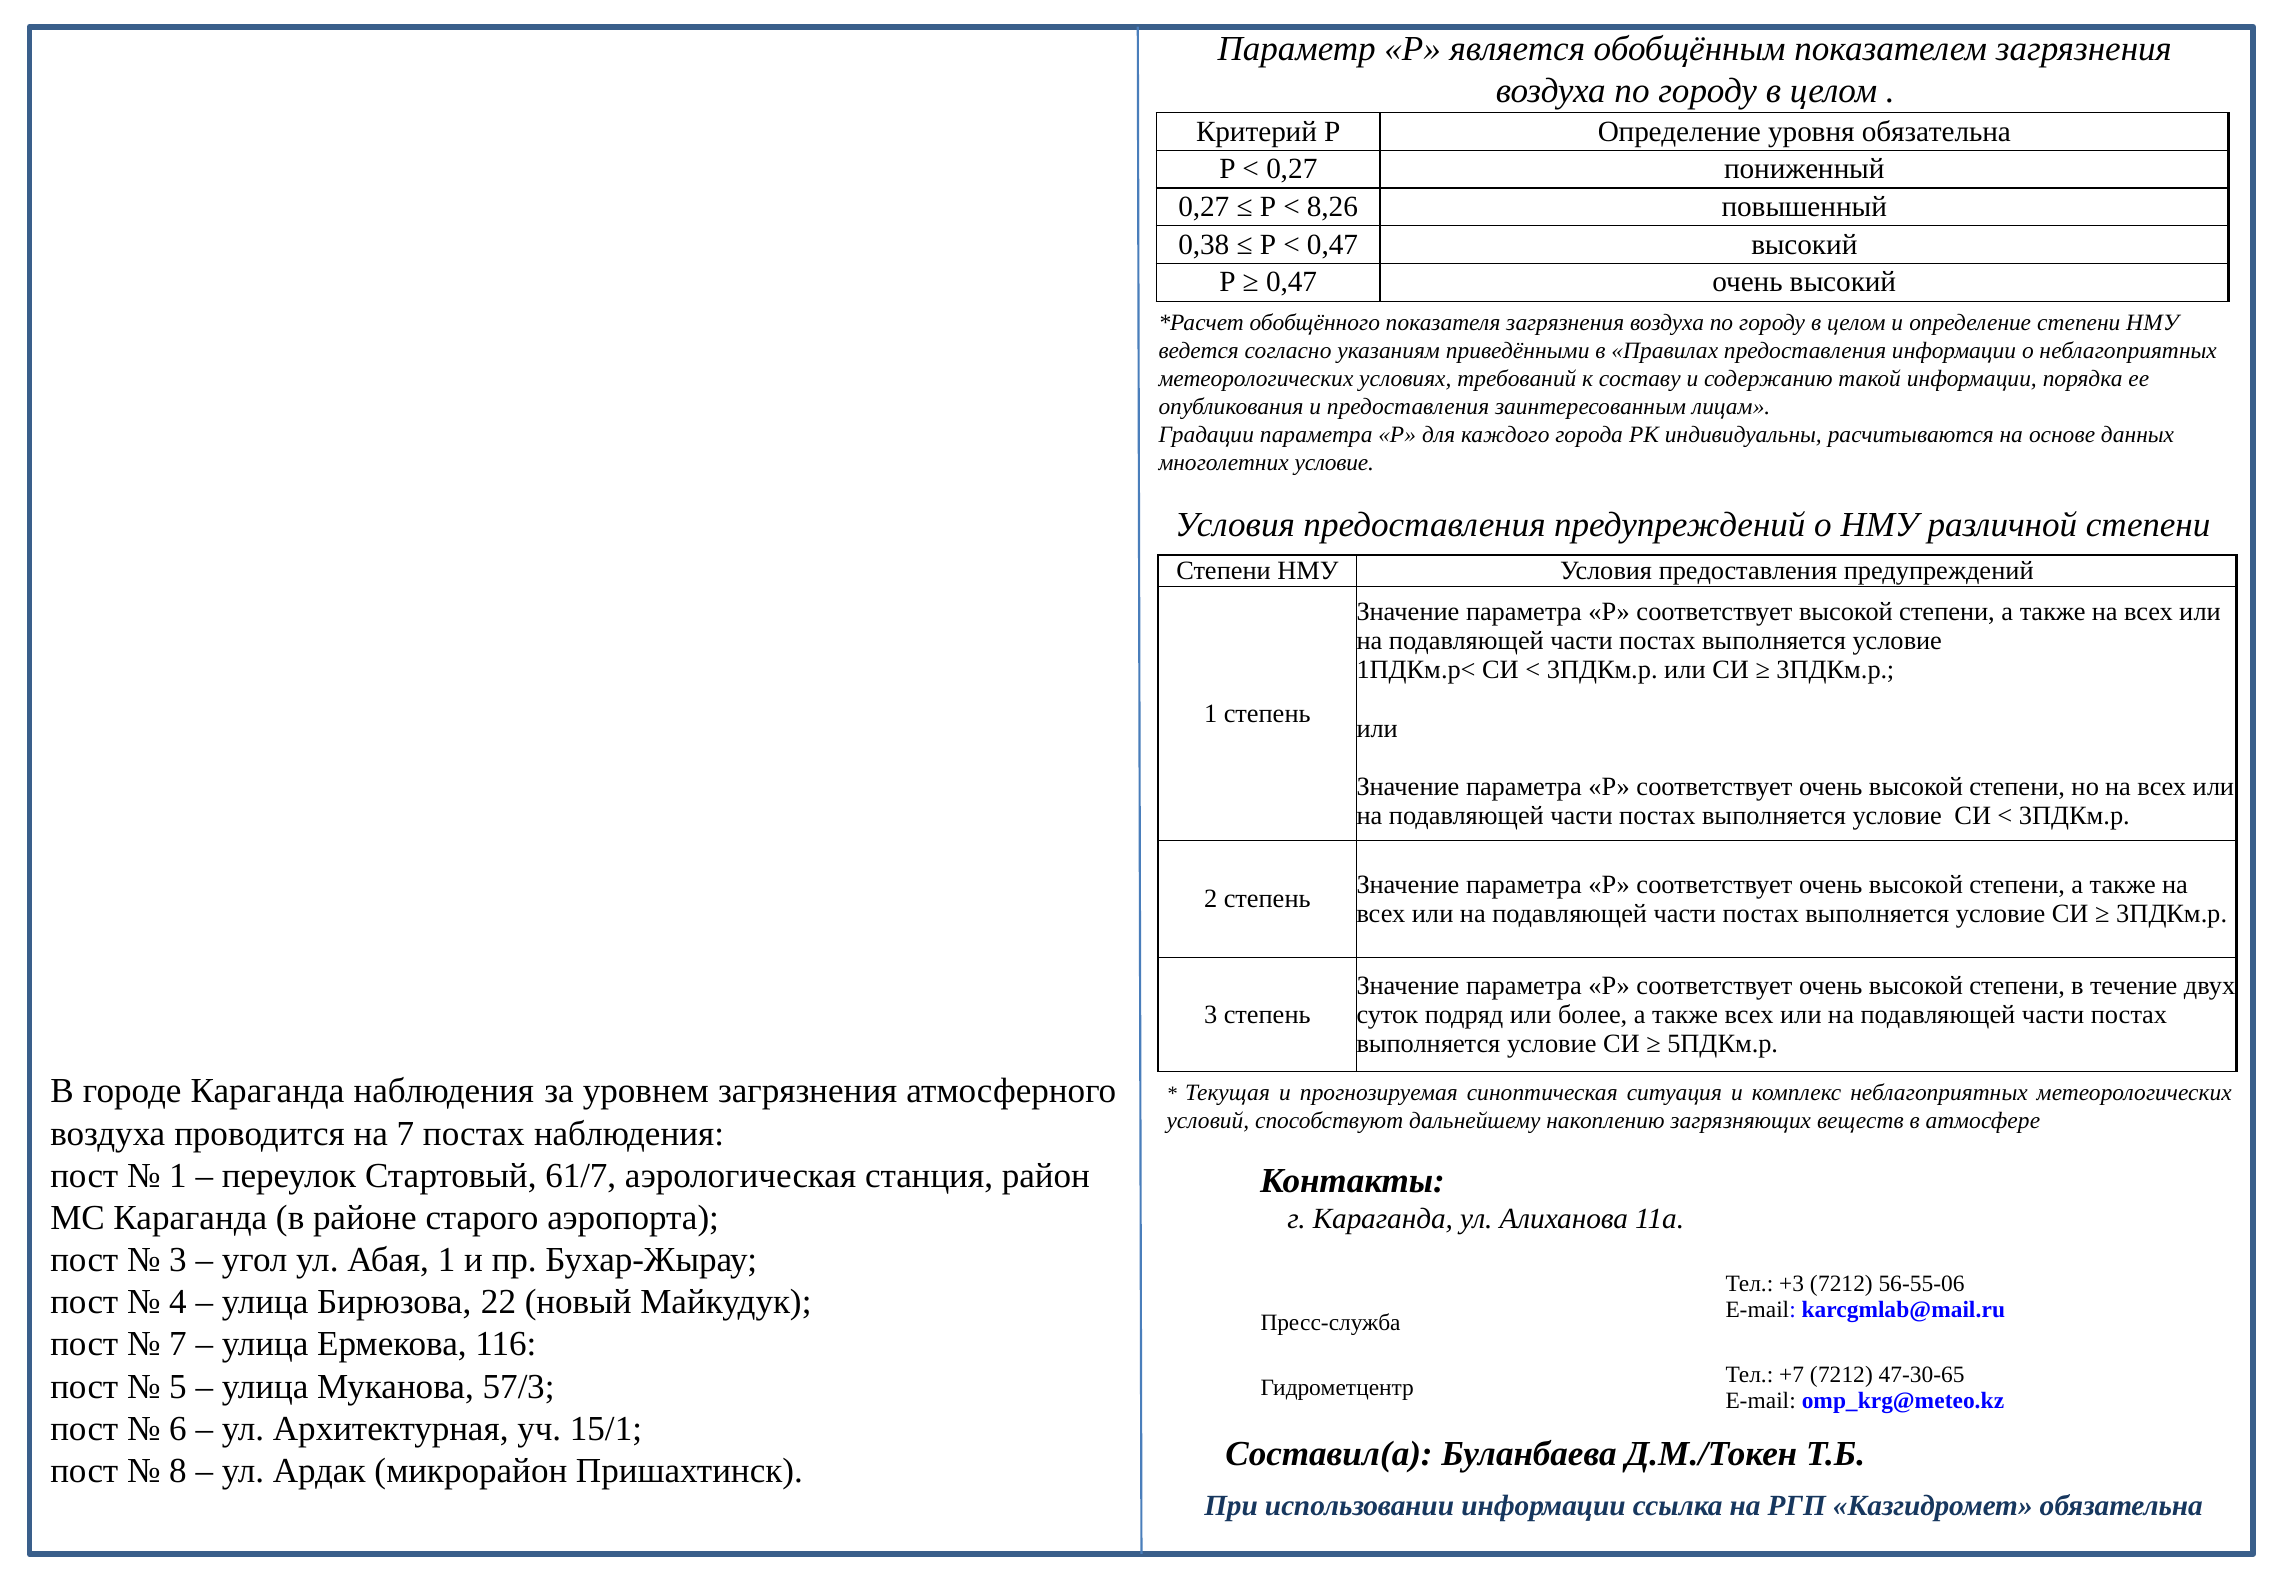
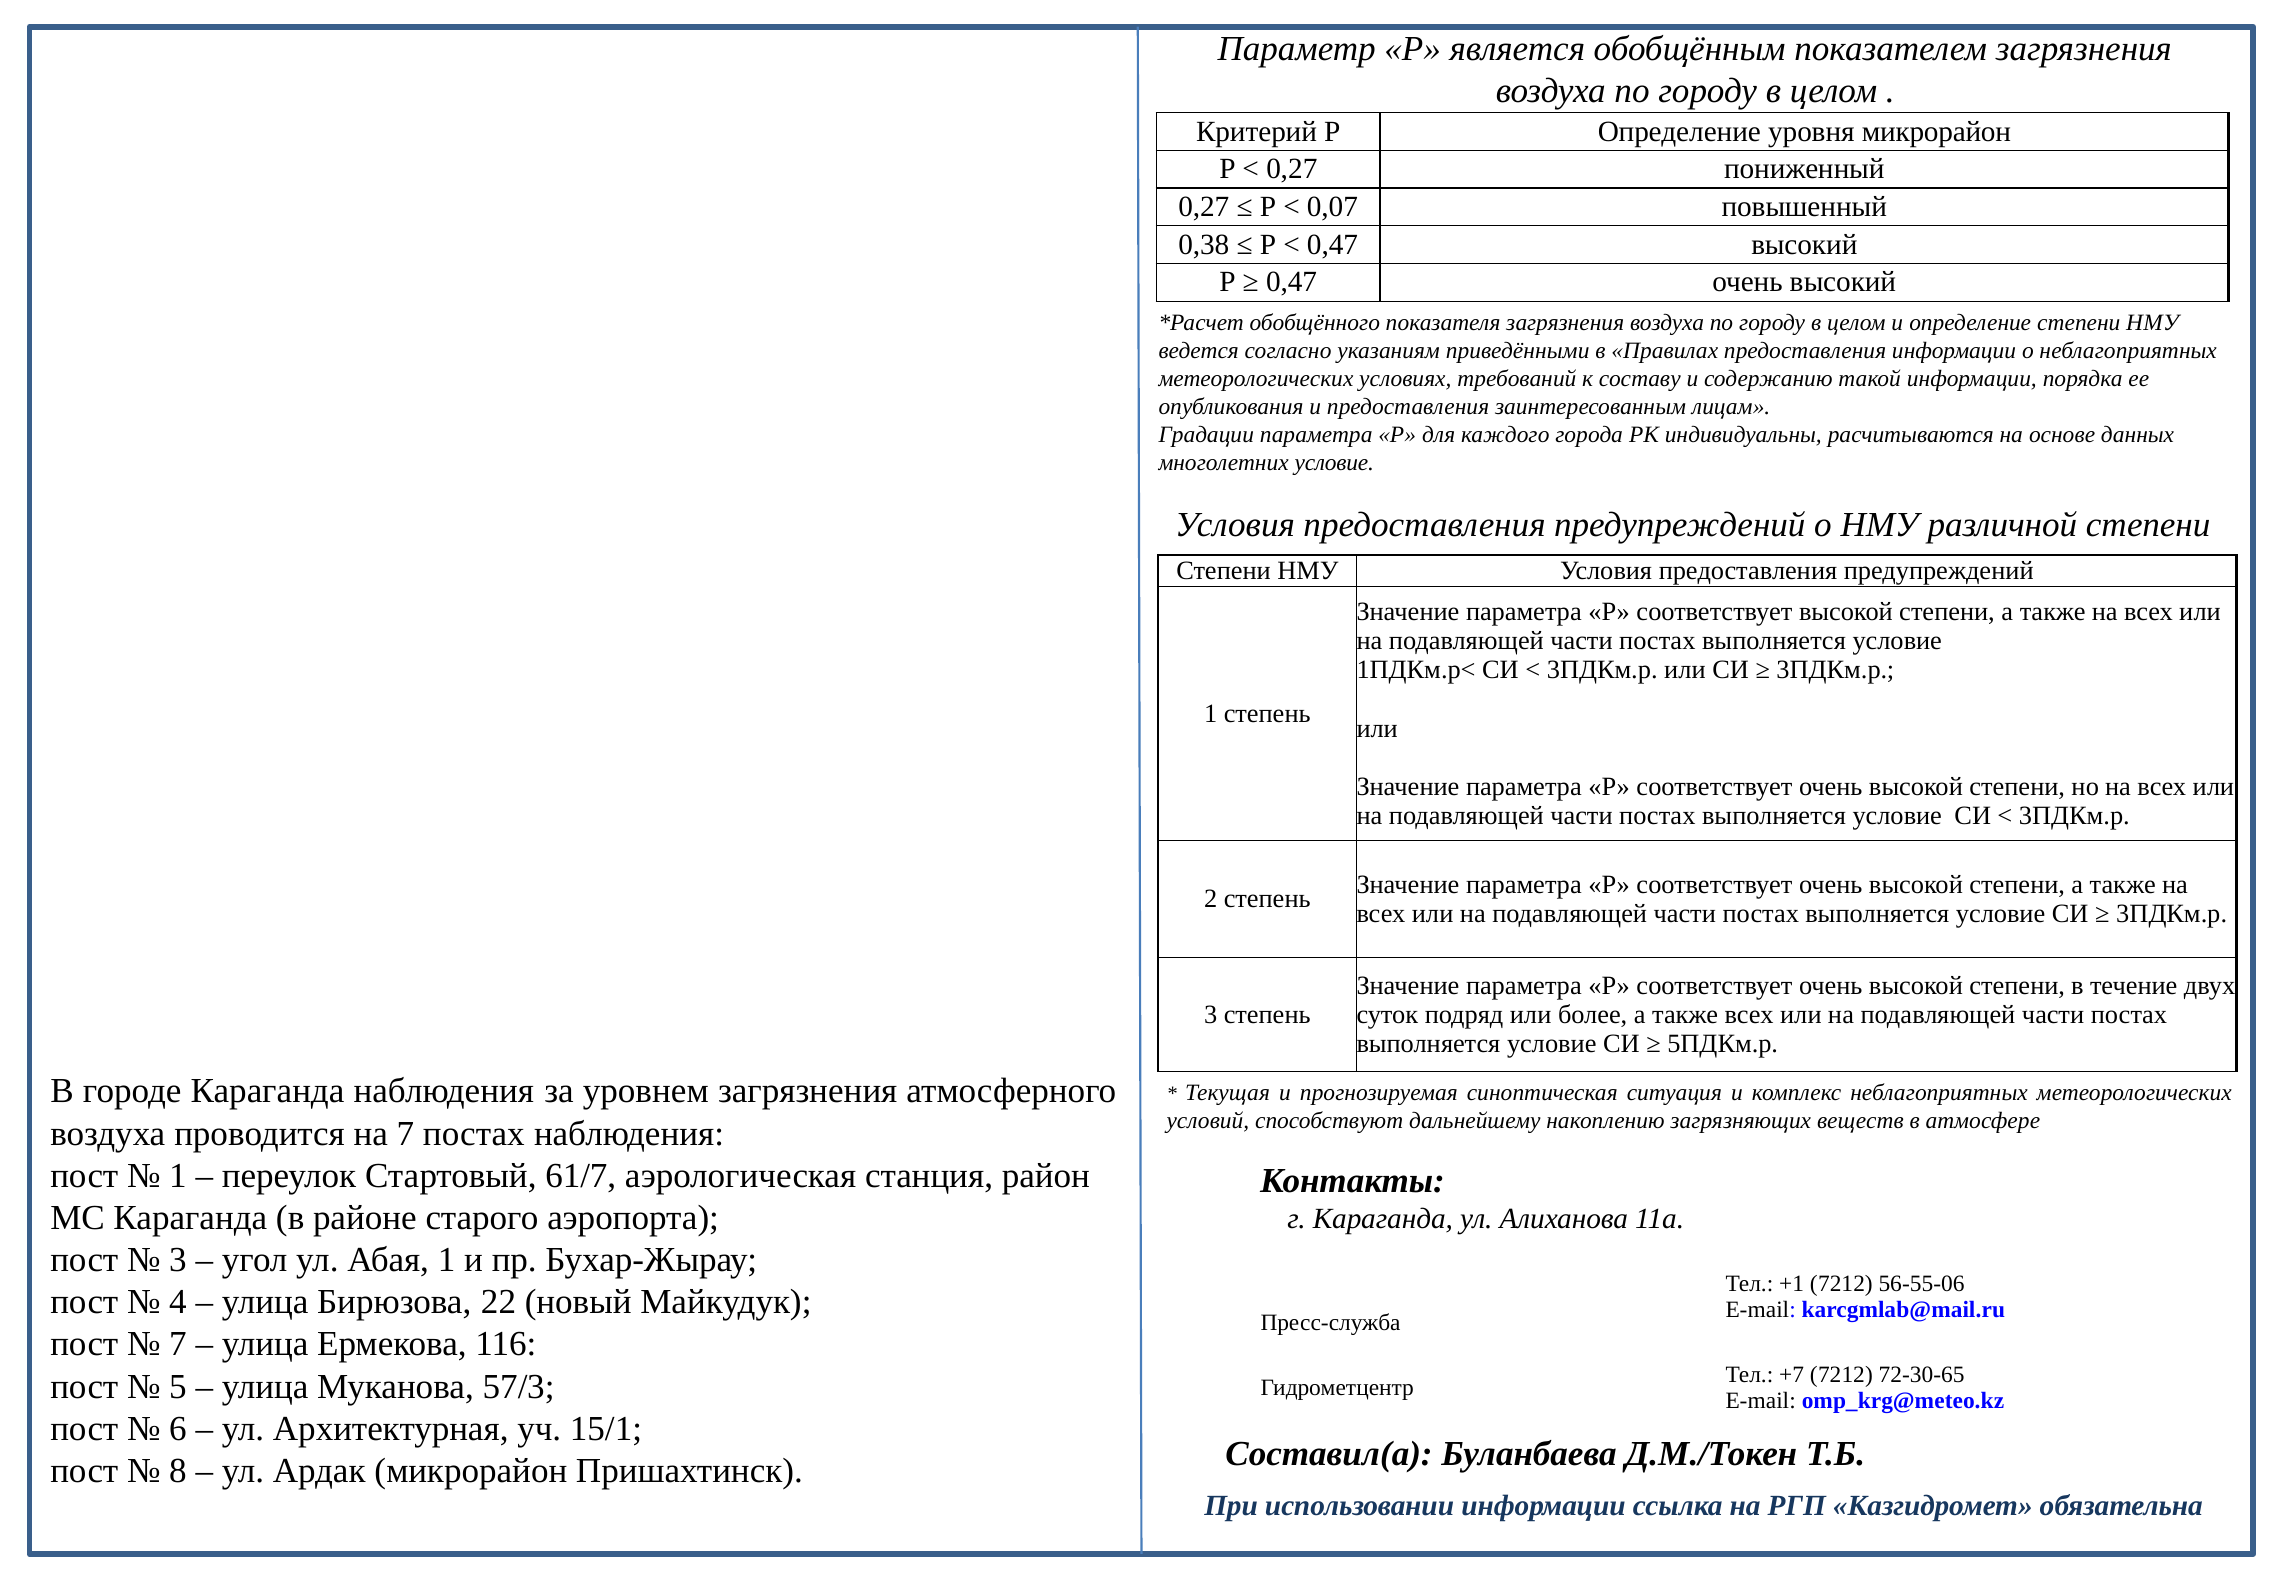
уровня обязательна: обязательна -> микрорайон (1936, 131)
8,26: 8,26 -> 0,07 (1332, 207)
+3: +3 -> +1 (1792, 1283)
47-30-65: 47-30-65 -> 72-30-65 (1922, 1375)
